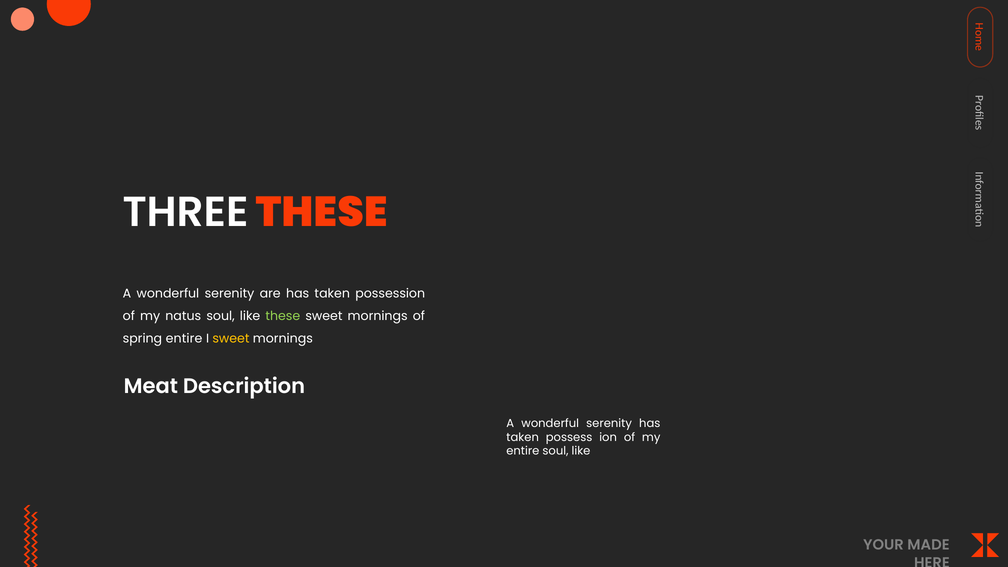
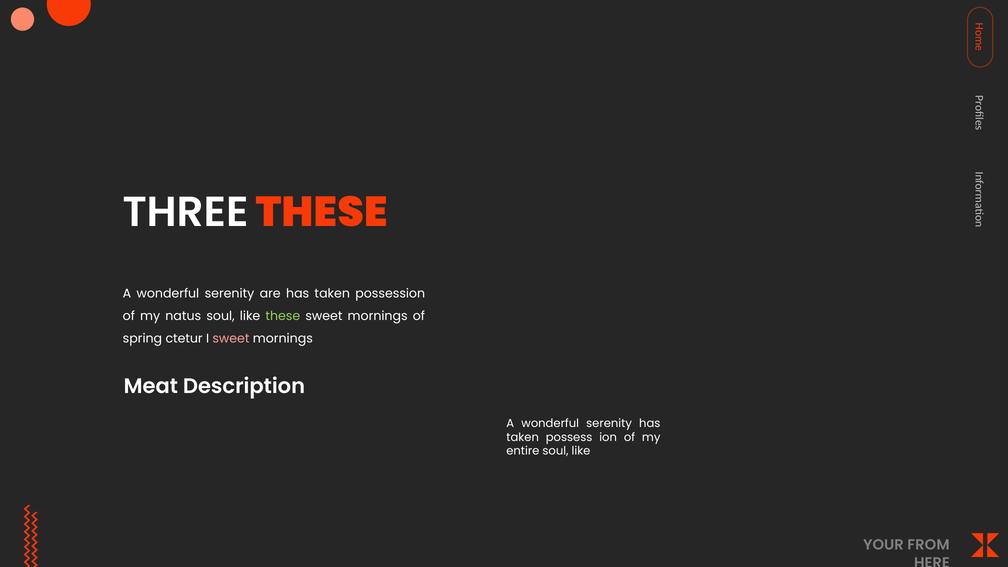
spring entire: entire -> ctetur (184, 339)
sweet colour: yellow -> pink (231, 339)
MADE: MADE -> FROM (928, 545)
